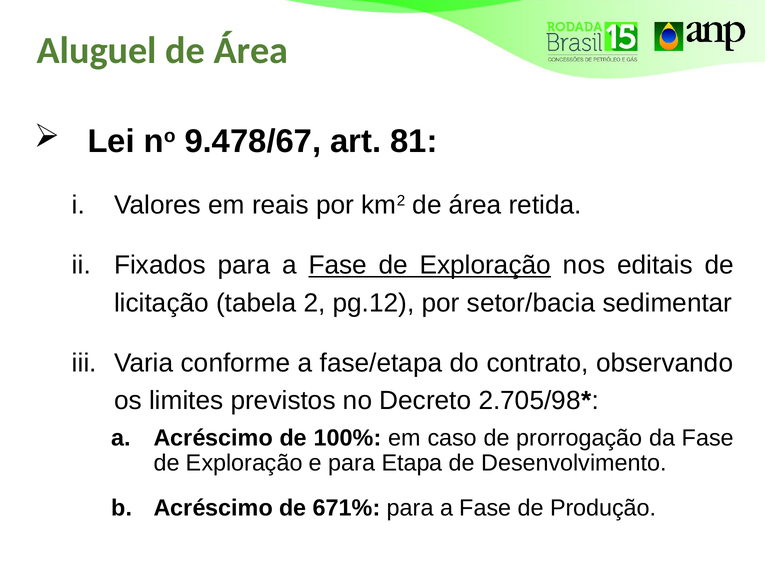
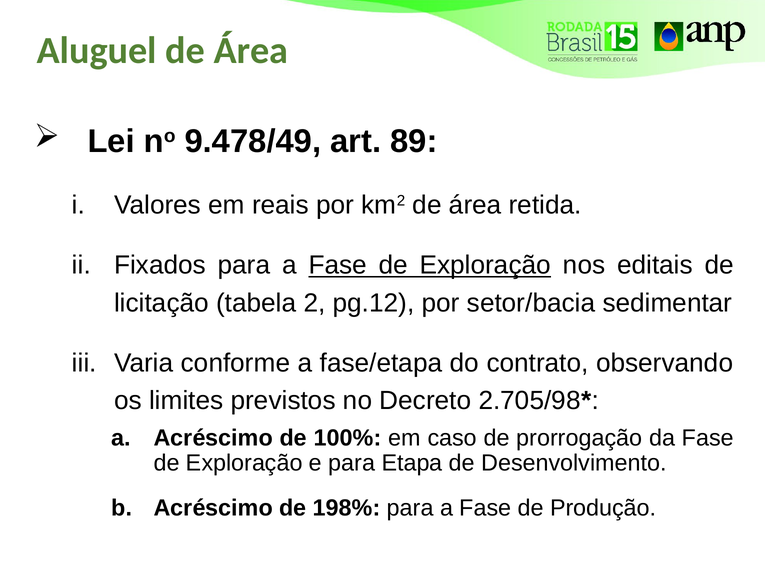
9.478/67: 9.478/67 -> 9.478/49 (253, 141)
81: 81 -> 89 (414, 141)
671%: 671% -> 198% (347, 508)
